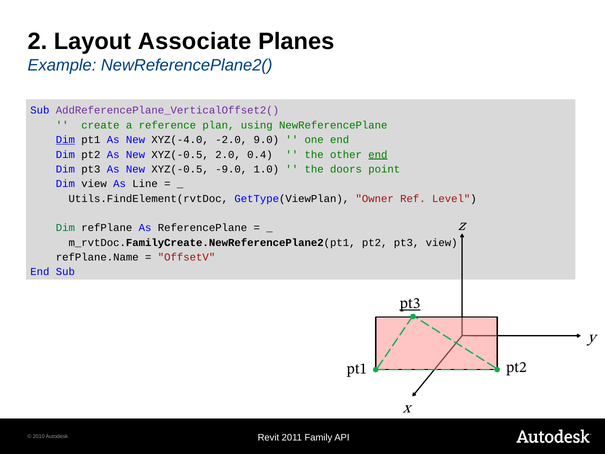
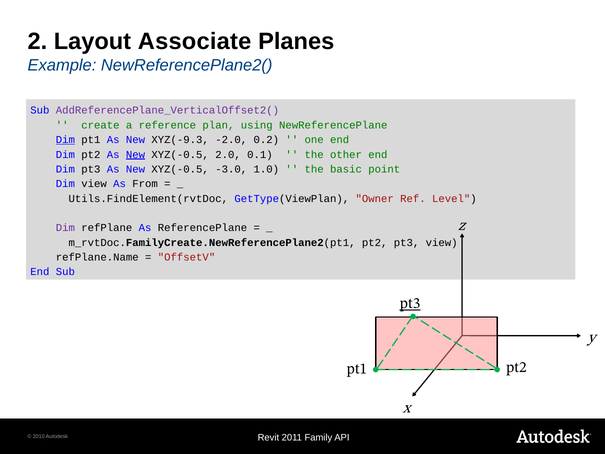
XYZ(-4.0: XYZ(-4.0 -> XYZ(-9.3 (180, 140)
9.0: 9.0 -> 0.2 (266, 140)
New underline: none -> present (136, 154)
0.4: 0.4 -> 0.1 (260, 154)
end underline: present -> none (378, 154)
-9.0: -9.0 -> -3.0 (231, 169)
doors: doors -> basic (346, 169)
Line: Line -> From (145, 184)
Dim colour: green -> purple (65, 228)
